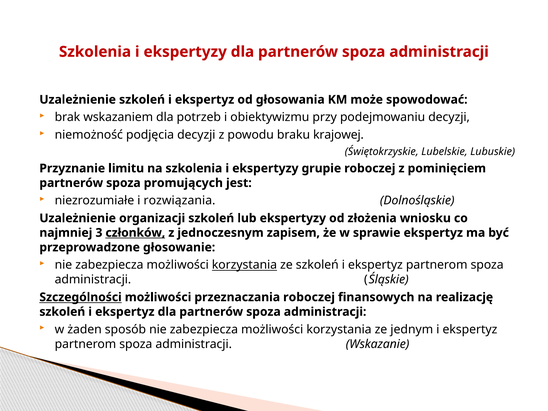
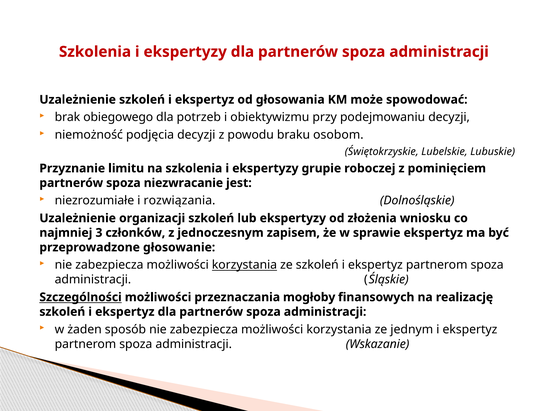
wskazaniem: wskazaniem -> obiegowego (118, 117)
krajowej: krajowej -> osobom (338, 135)
promujących: promujących -> niezwracanie (183, 183)
członków underline: present -> none (135, 233)
przeznaczania roboczej: roboczej -> mogłoby (309, 297)
